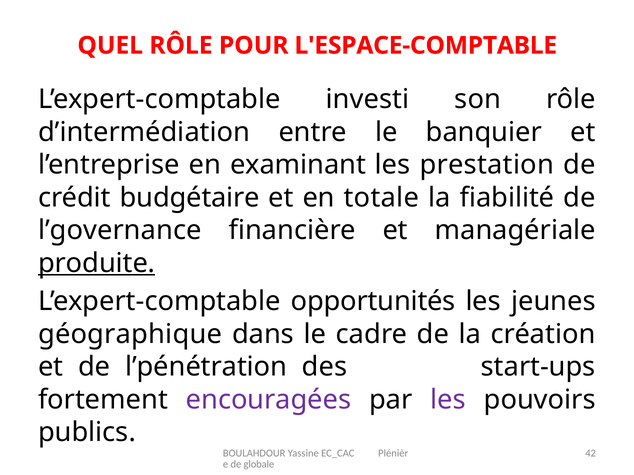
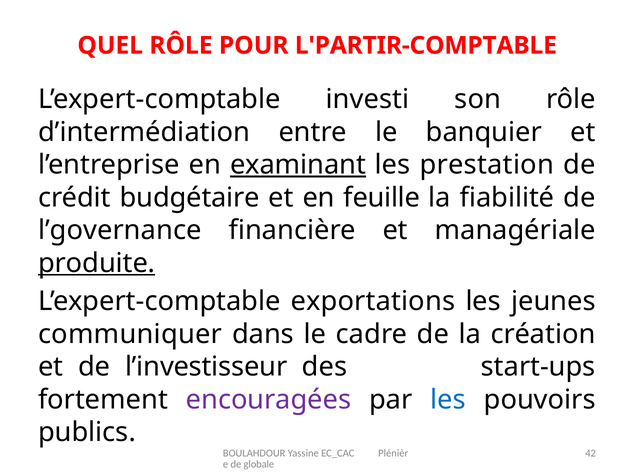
L'ESPACE-COMPTABLE: L'ESPACE-COMPTABLE -> L'PARTIR-COMPTABLE (426, 46)
examinant underline: none -> present (298, 165)
totale: totale -> feuille (382, 198)
opportunités: opportunités -> exportations (373, 302)
géographique: géographique -> communiquer (130, 334)
l’pénétration: l’pénétration -> l’investisseur (206, 367)
les colour: purple -> blue (448, 400)
